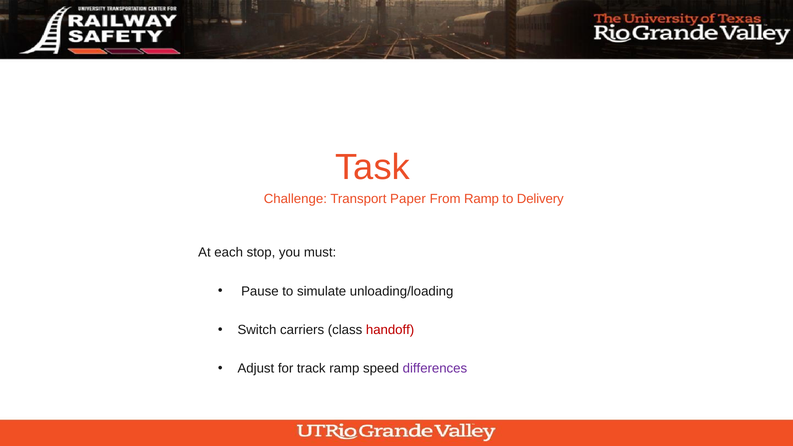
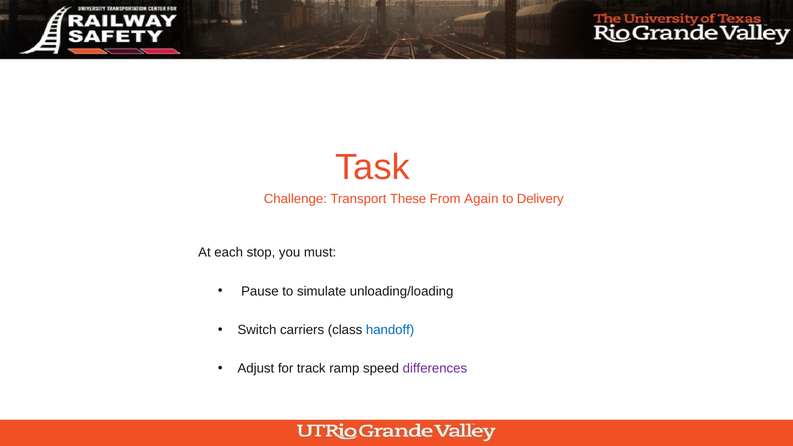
Paper: Paper -> These (408, 199)
From Ramp: Ramp -> Again (481, 199)
handoff colour: red -> blue (390, 330)
